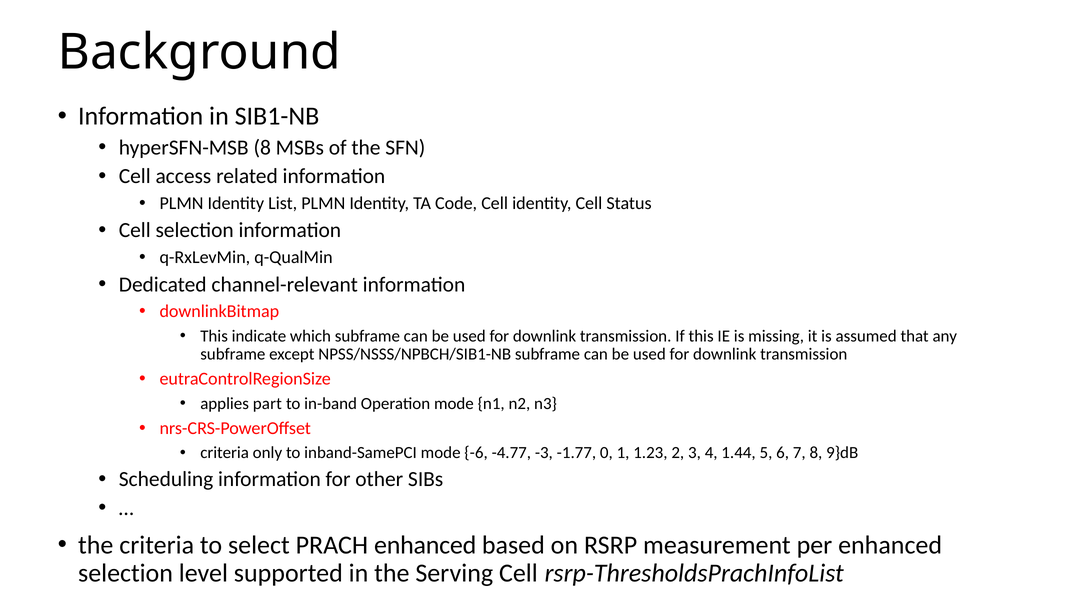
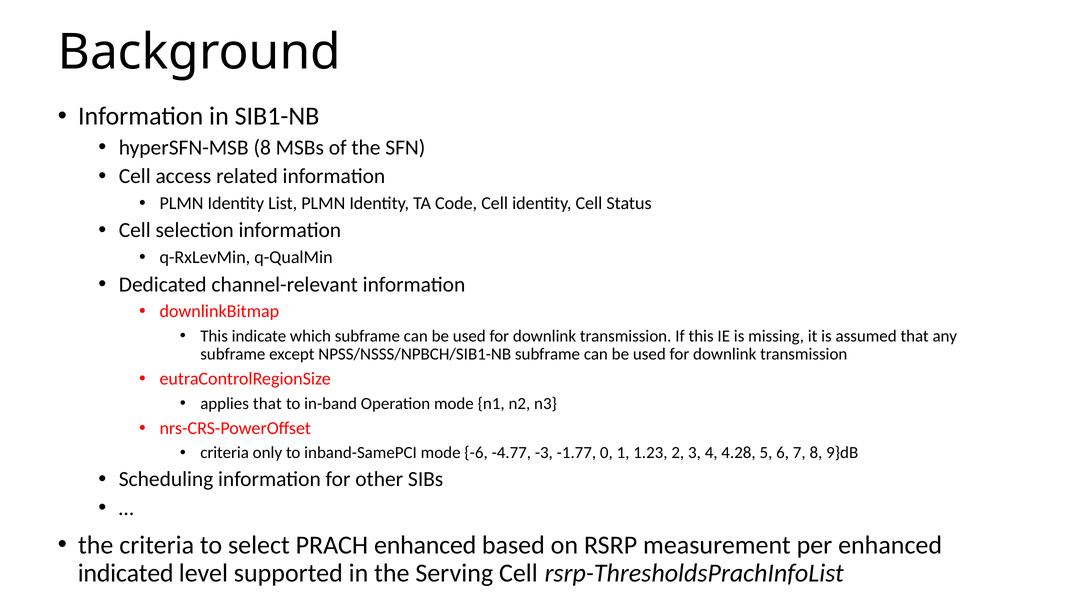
applies part: part -> that (267, 403)
1.44: 1.44 -> 4.28 (739, 453)
selection: selection -> indicated (126, 573)
